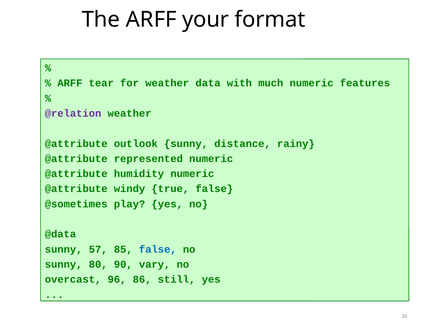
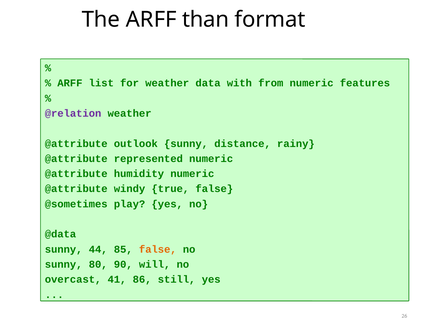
your: your -> than (206, 20)
tear: tear -> list (101, 83)
much: much -> from (271, 83)
57: 57 -> 44 (98, 250)
false colour: blue -> orange (158, 250)
vary: vary -> will (155, 265)
96: 96 -> 41 (117, 280)
